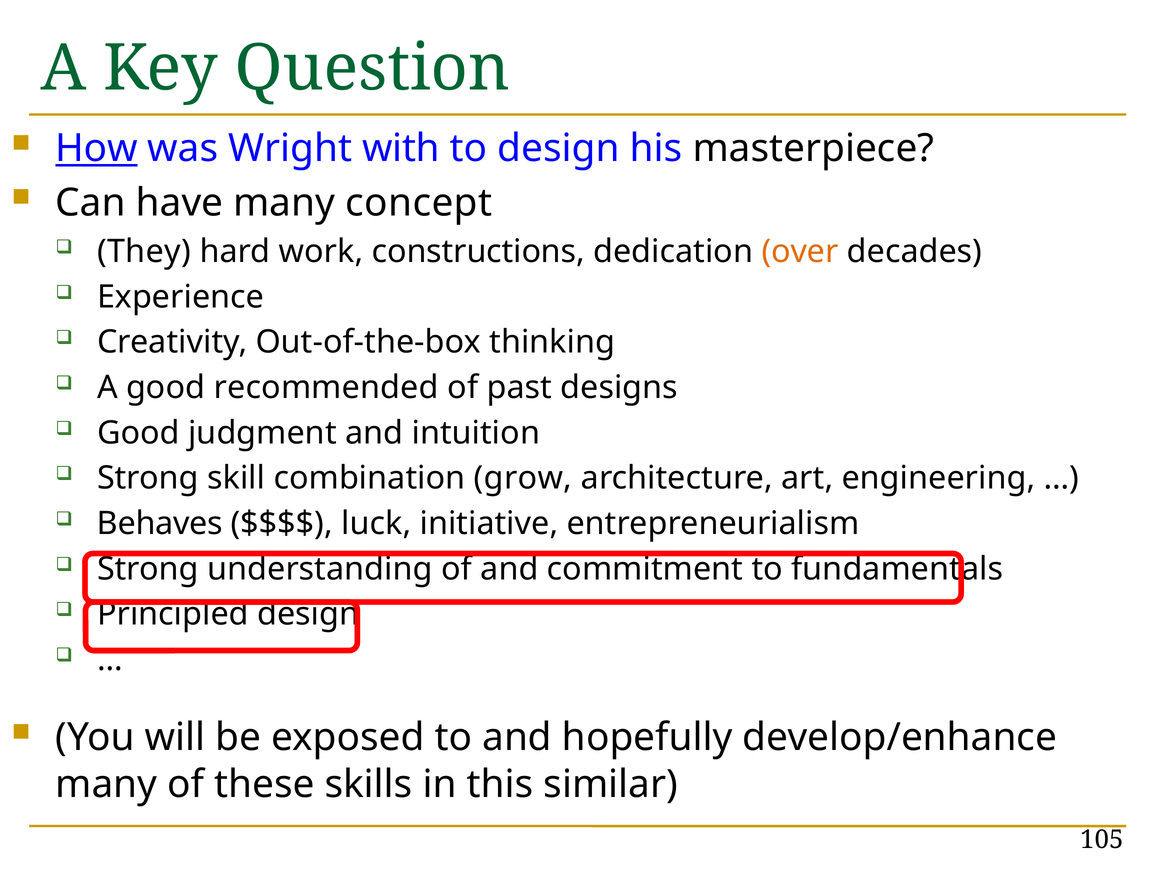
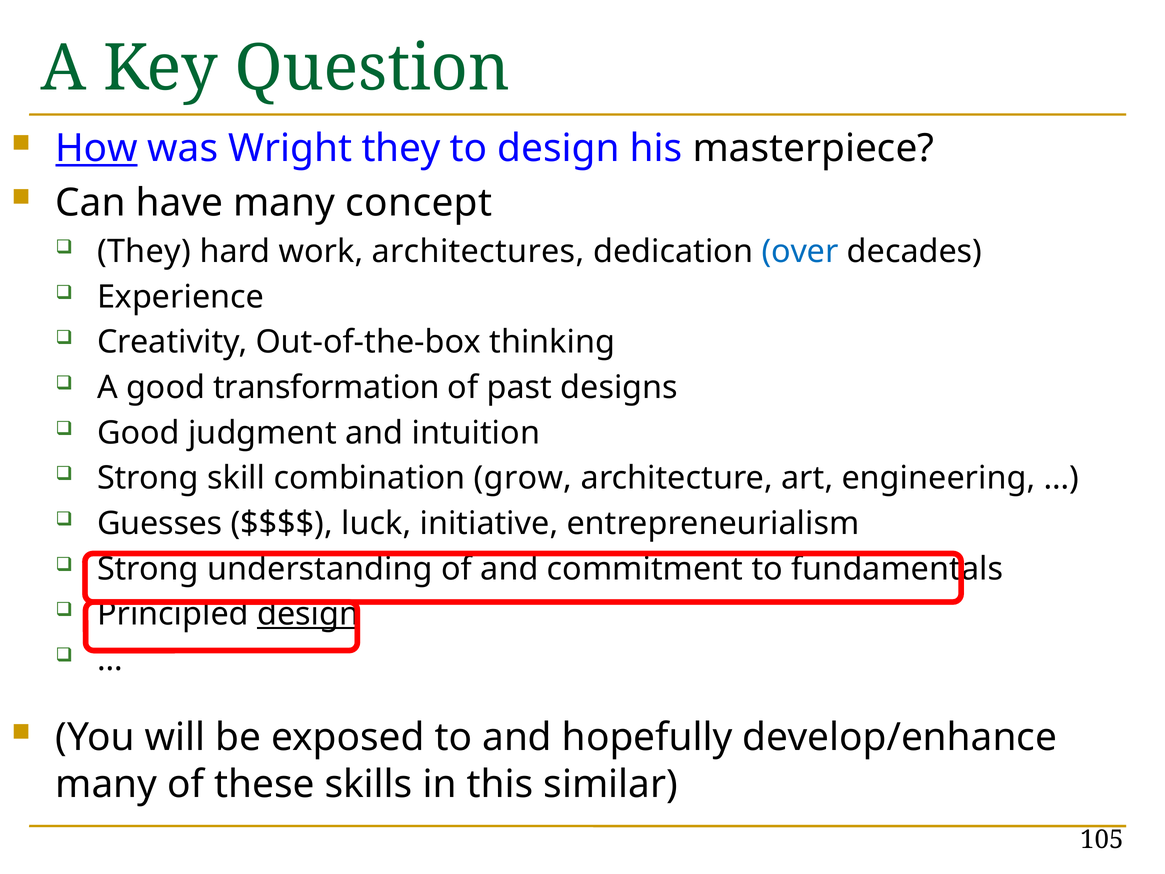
Wright with: with -> they (401, 148)
constructions: constructions -> architectures (478, 251)
over colour: orange -> blue (800, 251)
recommended: recommended -> transformation (326, 387)
Behaves: Behaves -> Guesses (160, 523)
design underline: none -> present (308, 614)
